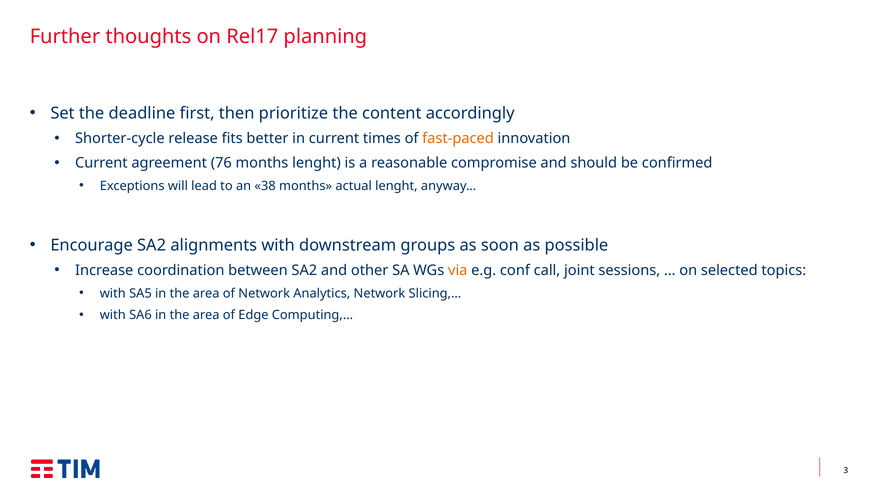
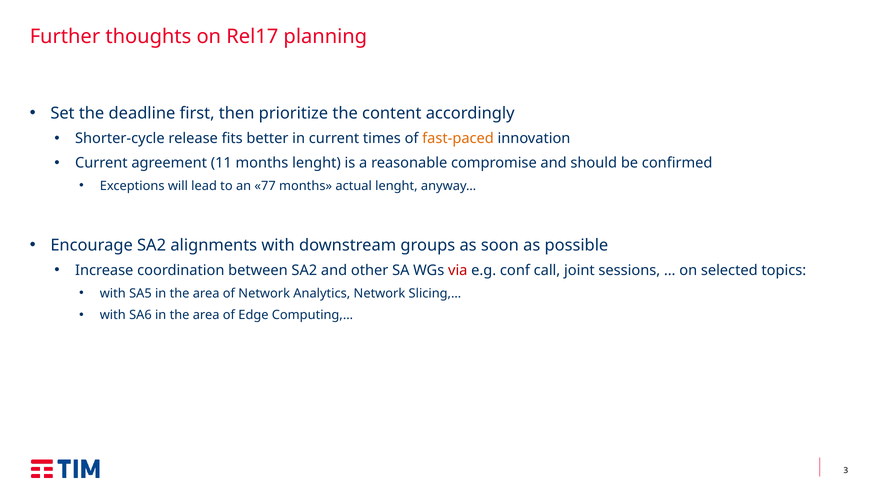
76: 76 -> 11 (221, 163)
38: 38 -> 77 (265, 186)
via colour: orange -> red (458, 271)
